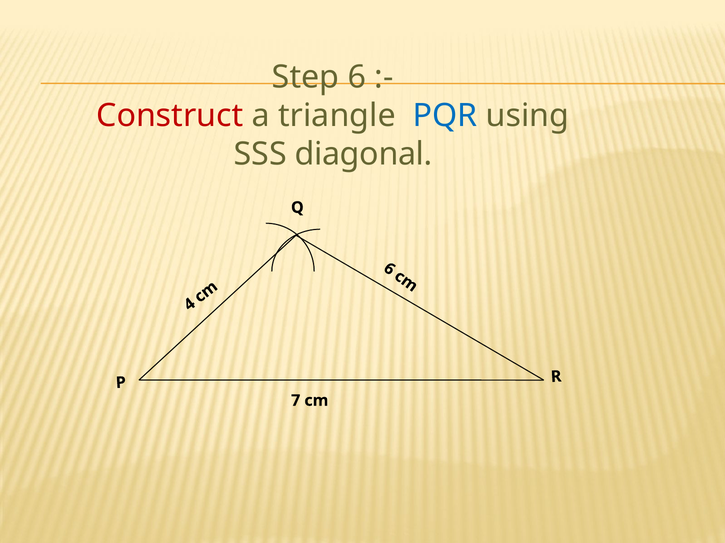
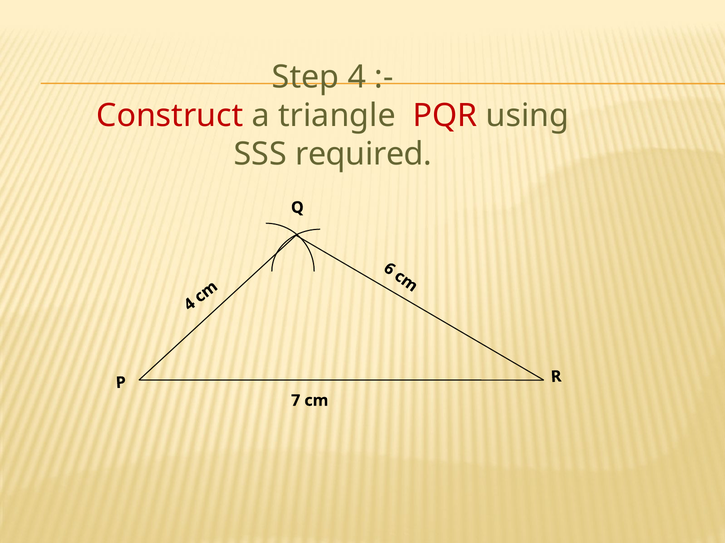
Step 6: 6 -> 4 (357, 77)
PQR colour: blue -> red (445, 116)
diagonal: diagonal -> required (364, 155)
